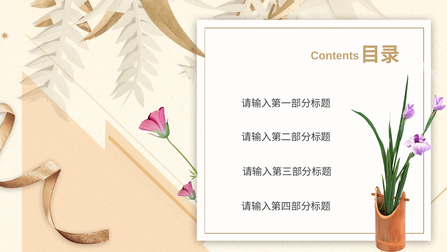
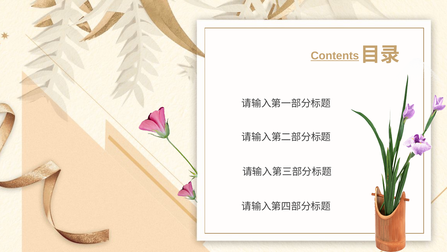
Contents underline: none -> present (335, 56)
